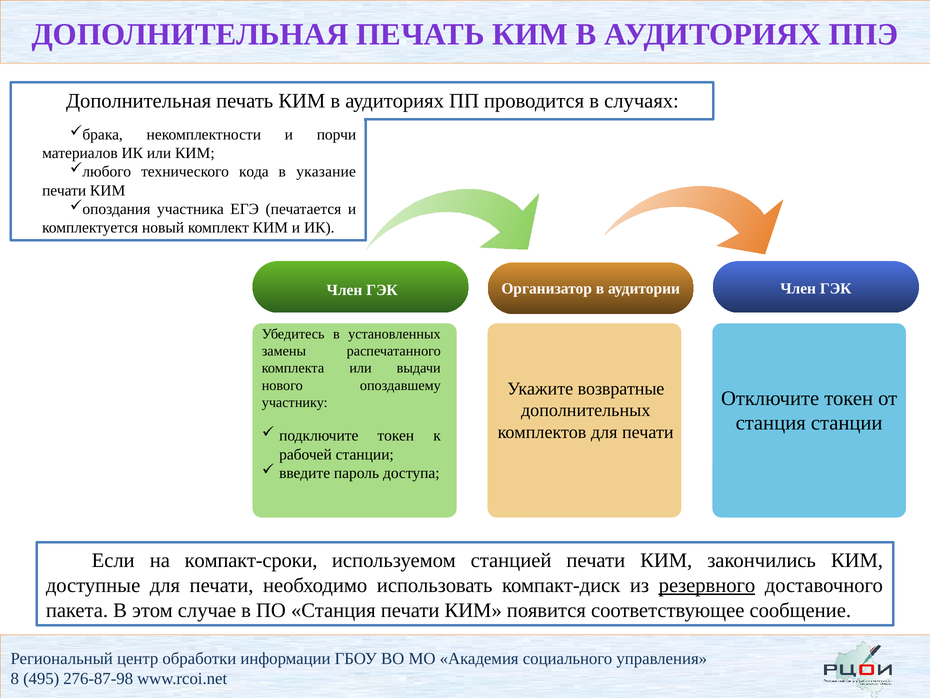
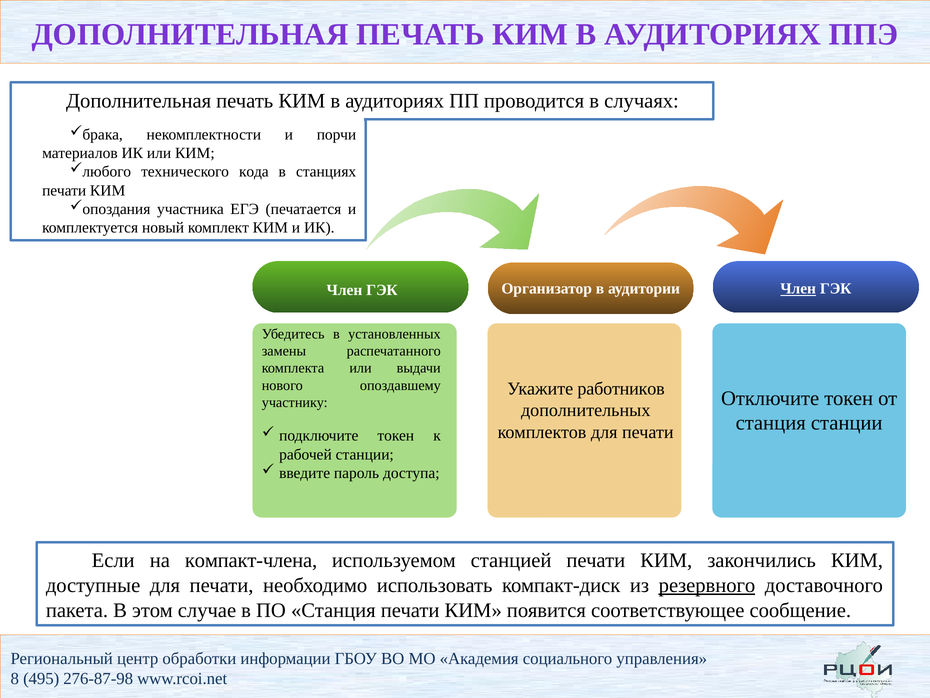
указание: указание -> станциях (326, 172)
Член underline: none -> present (798, 289)
возвратные: возвратные -> работников (621, 388)
компакт-сроки: компакт-сроки -> компакт-члена (251, 560)
